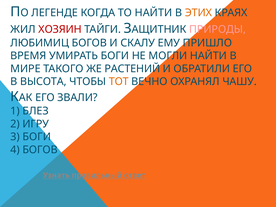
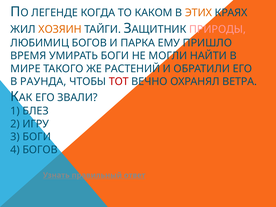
ТО НАЙТИ: НАЙТИ -> КАКОМ (154, 13)
ХОЗЯИН colour: red -> orange (60, 29)
СКАЛУ: СКАЛУ -> ПАРКА (138, 43)
ВЫСОТА: ВЫСОТА -> РАУНДА (43, 82)
ТОТ colour: orange -> red (119, 82)
ЧАШУ: ЧАШУ -> ВЕТРА (240, 82)
